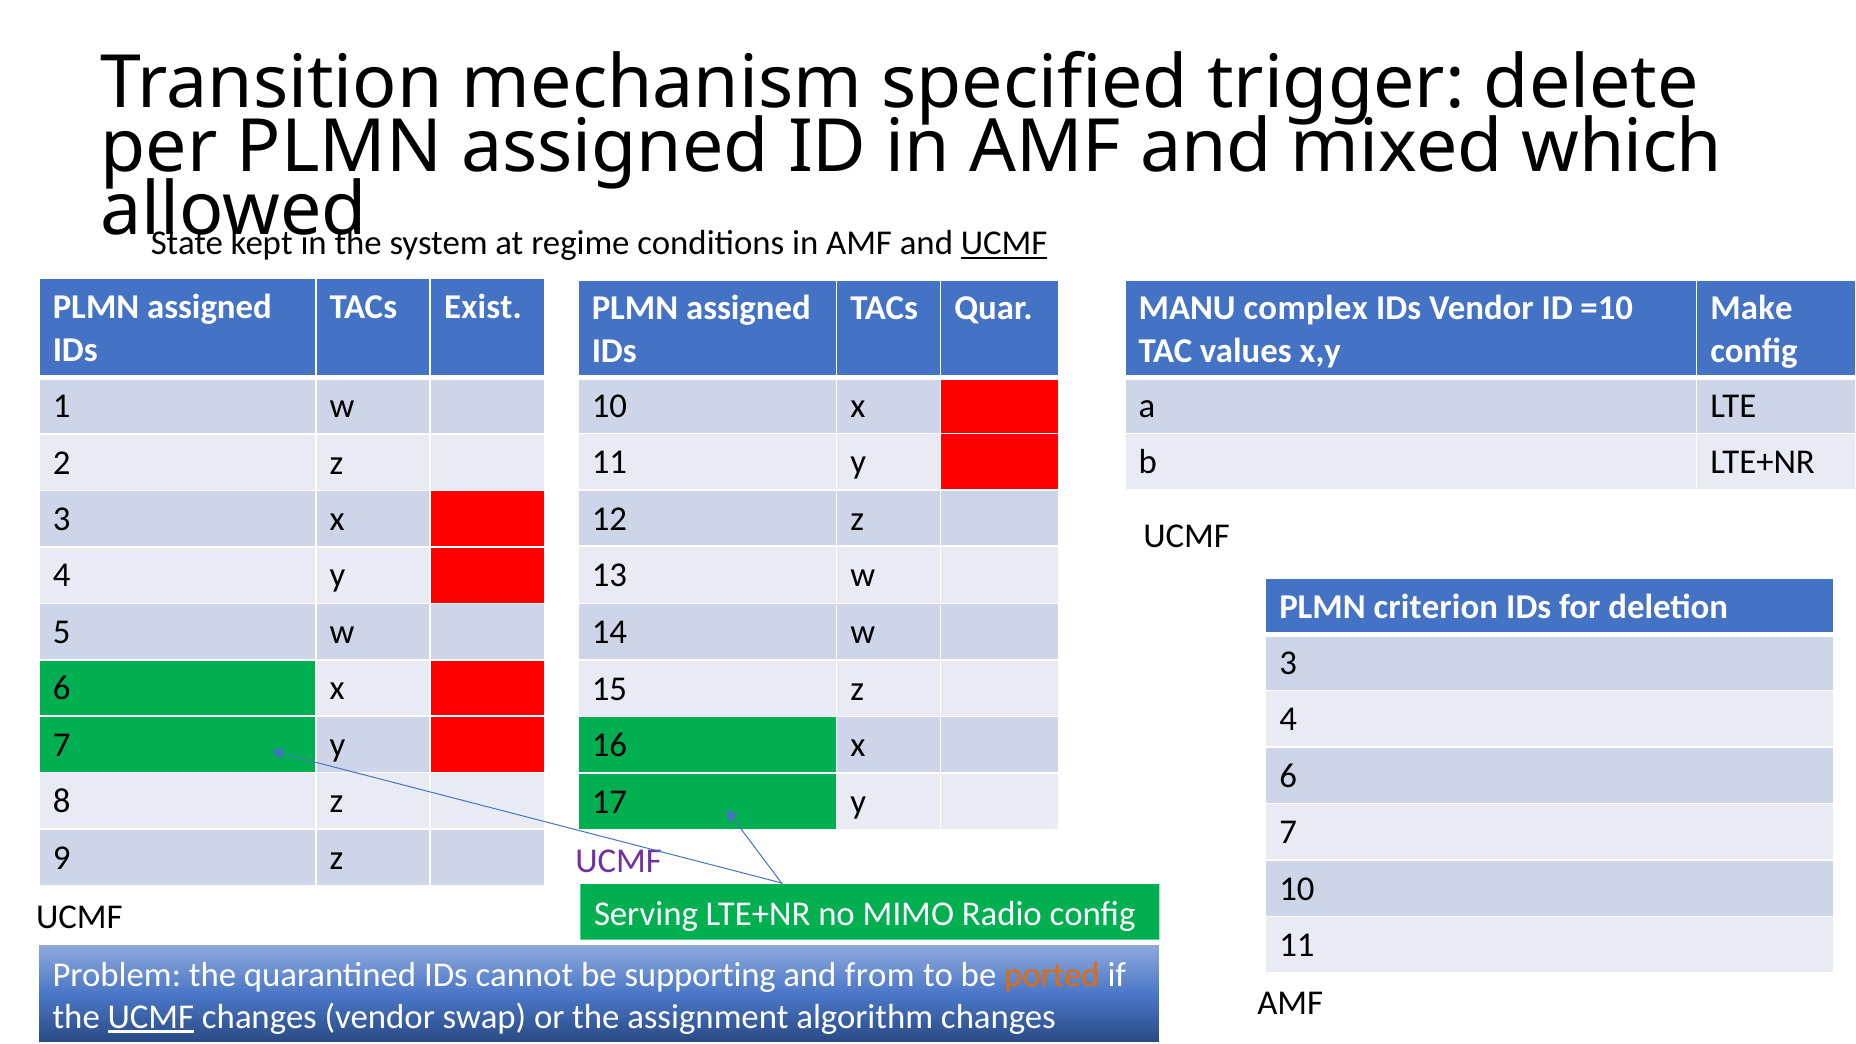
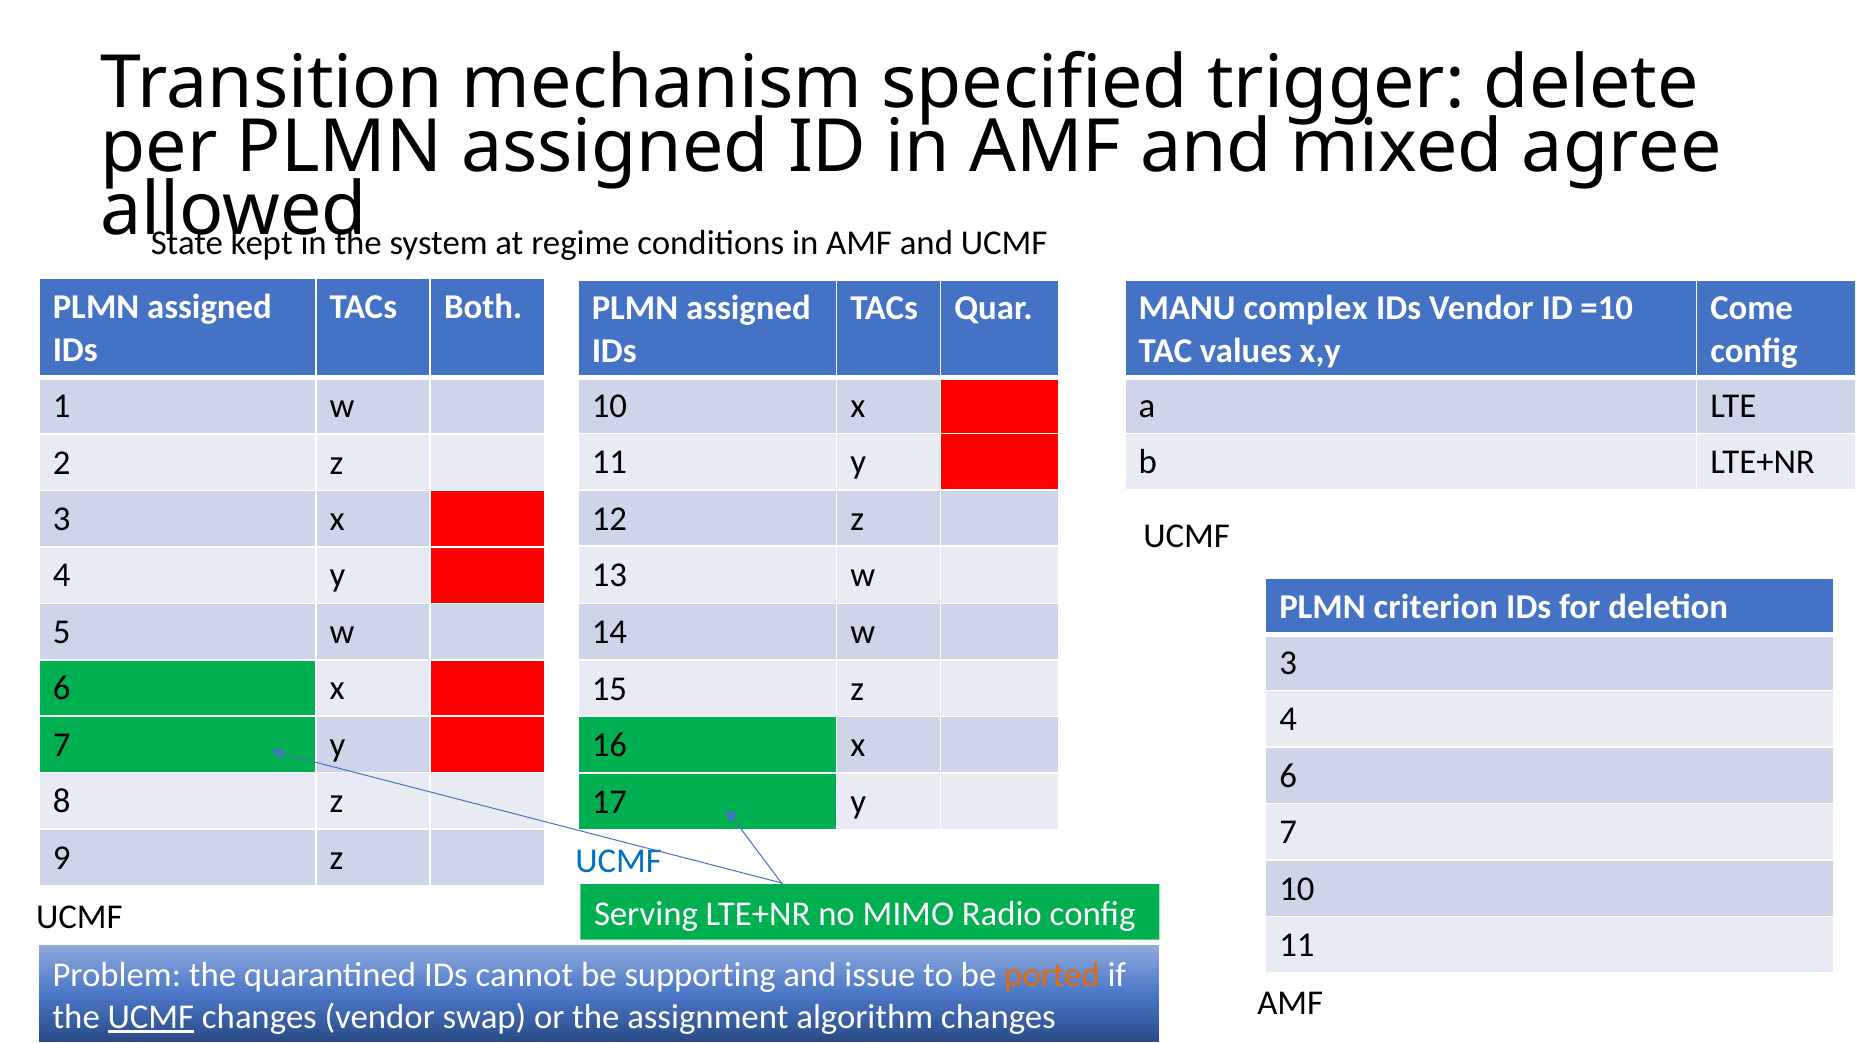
which: which -> agree (1622, 147)
UCMF underline: present -> none (1004, 243)
Exist: Exist -> Both (483, 307)
Make: Make -> Come (1752, 308)
UCMF colour: purple -> blue (619, 861)
from: from -> issue (880, 975)
